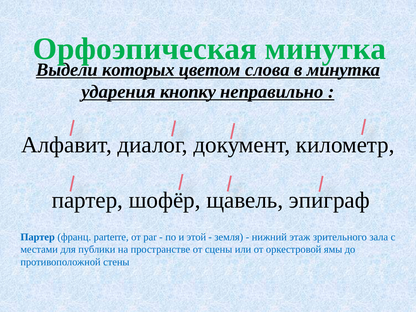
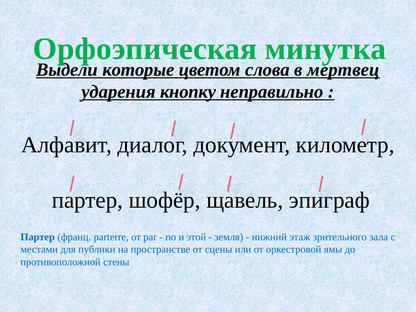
которых: которых -> которые (138, 70)
в минутка: минутка -> мертвец (343, 70)
